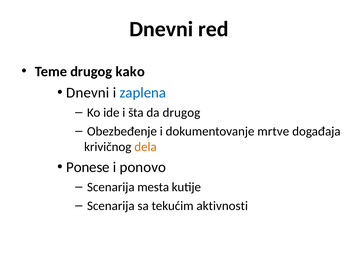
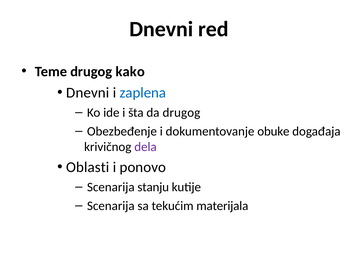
mrtve: mrtve -> obuke (273, 131)
dela colour: orange -> purple (146, 147)
Ponese: Ponese -> Oblasti (88, 167)
mesta: mesta -> stanju (153, 187)
aktivnosti: aktivnosti -> materijala (222, 205)
